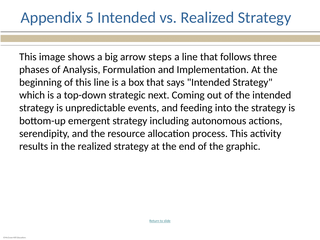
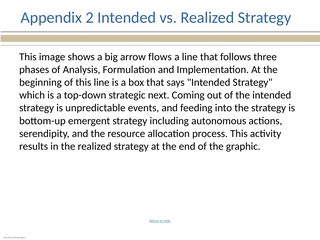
5: 5 -> 2 (90, 18)
steps: steps -> flows (160, 57)
